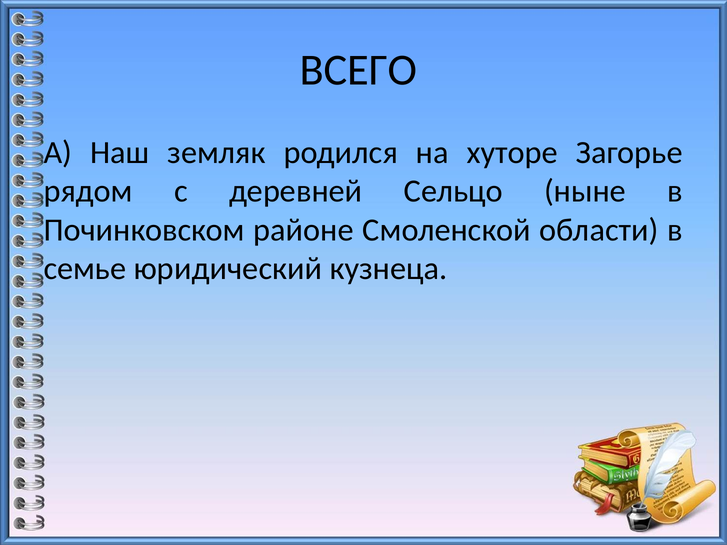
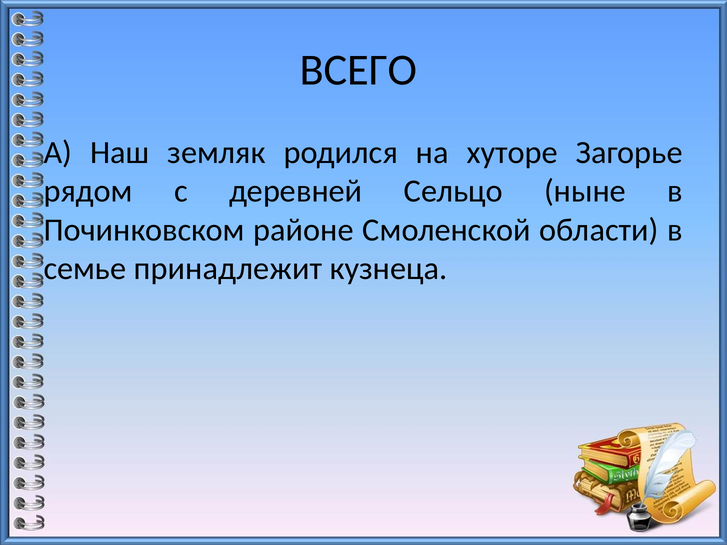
юридический: юридический -> принадлежит (228, 269)
